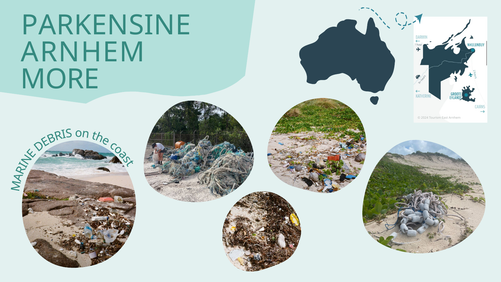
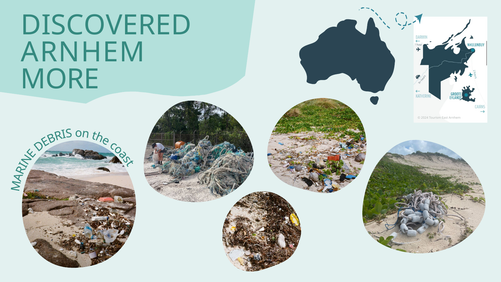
PARKENSINE: PARKENSINE -> DISCOVERED (106, 25)
